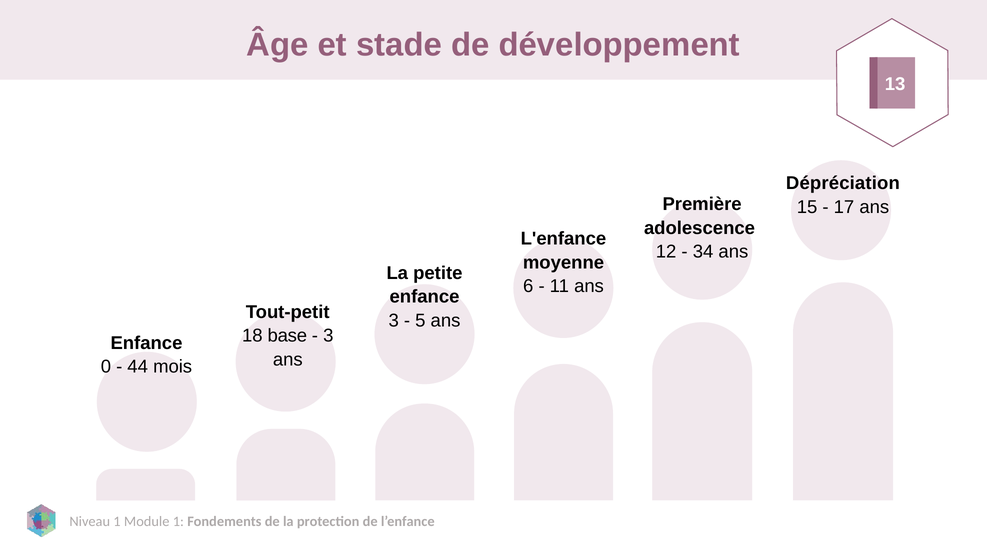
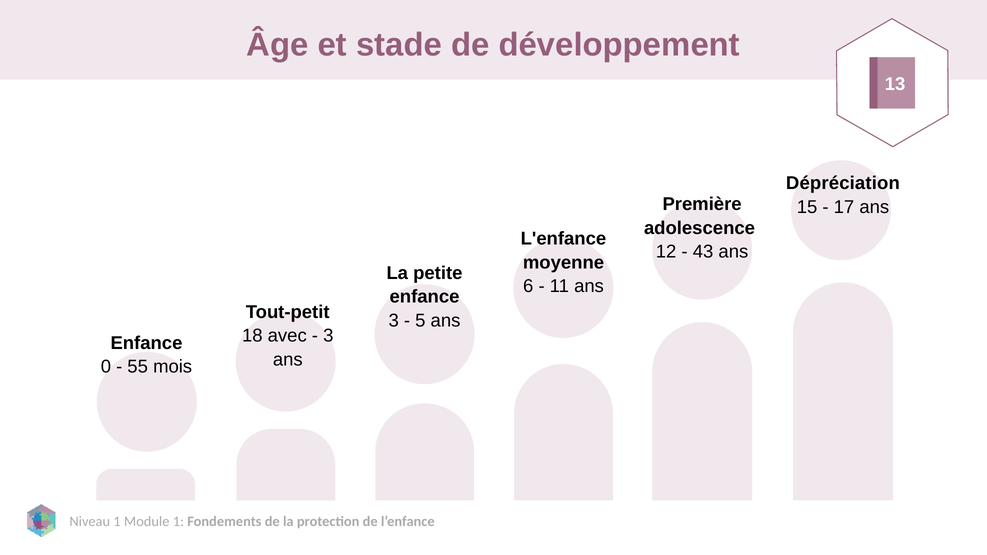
34: 34 -> 43 (703, 252)
base: base -> avec (287, 336)
44: 44 -> 55 (138, 367)
